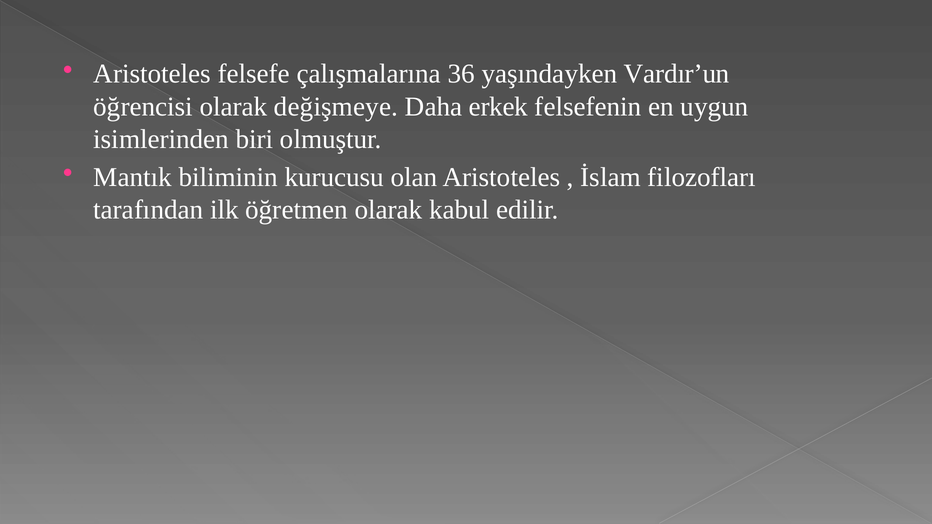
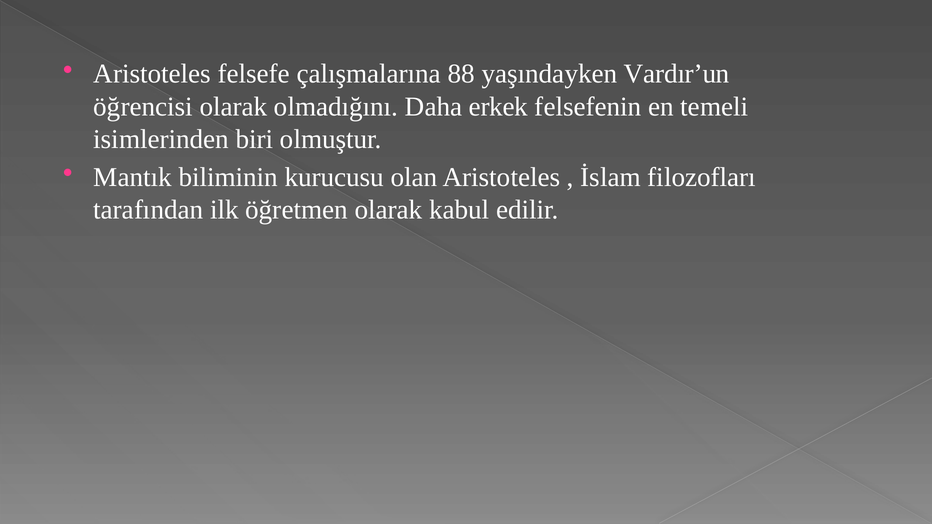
36: 36 -> 88 (461, 74)
değişmeye: değişmeye -> olmadığını (336, 107)
uygun: uygun -> temeli (714, 107)
